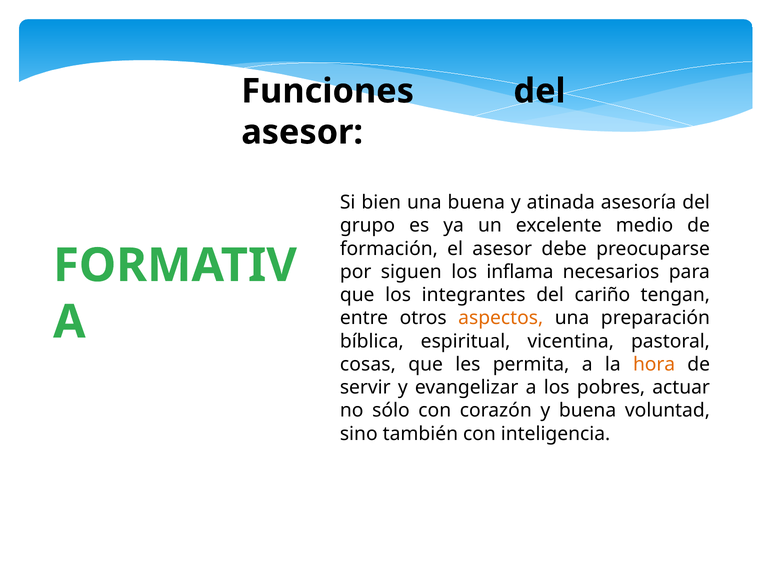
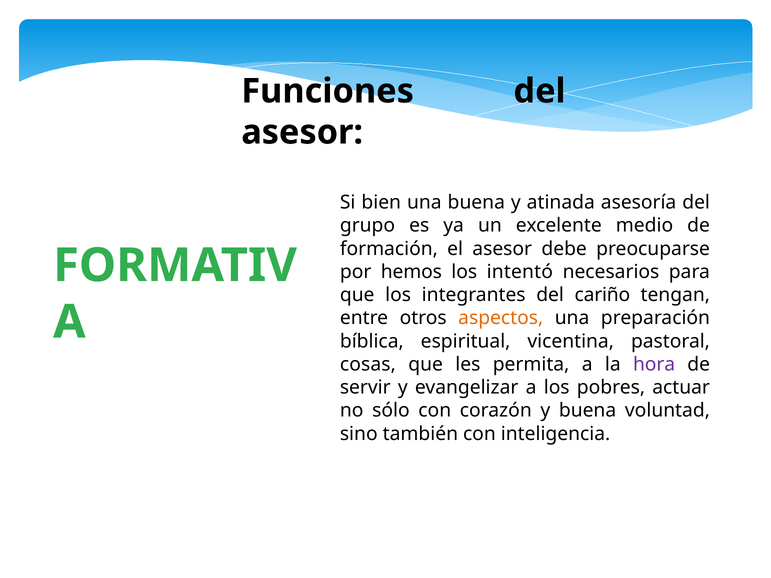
siguen: siguen -> hemos (411, 272)
inflama: inflama -> intentó (520, 272)
hora colour: orange -> purple (654, 365)
